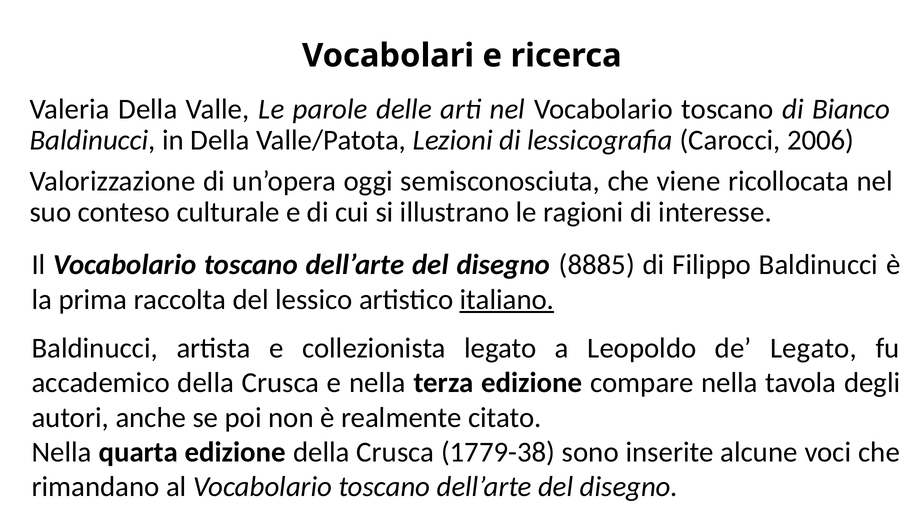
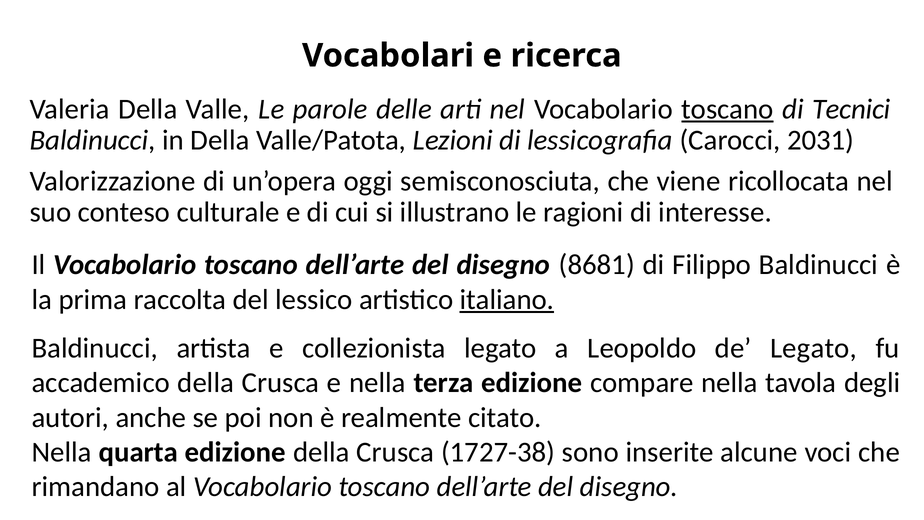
toscano underline: none -> present (727, 109)
Bianco: Bianco -> Tecnici (851, 109)
2006: 2006 -> 2031 (821, 140)
8885: 8885 -> 8681 (597, 265)
1779-38: 1779-38 -> 1727-38 (498, 452)
